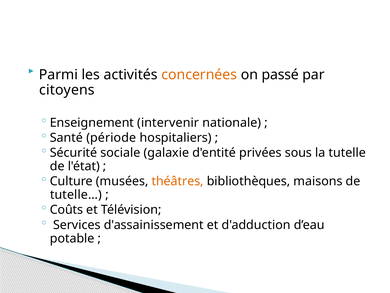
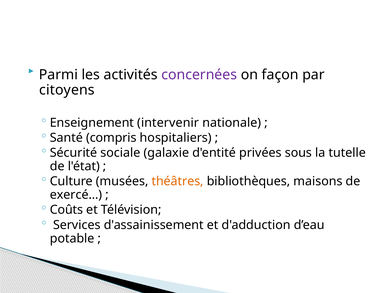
concernées colour: orange -> purple (199, 75)
passé: passé -> façon (280, 75)
période: période -> compris (111, 138)
tutelle…: tutelle… -> exercé… (76, 194)
